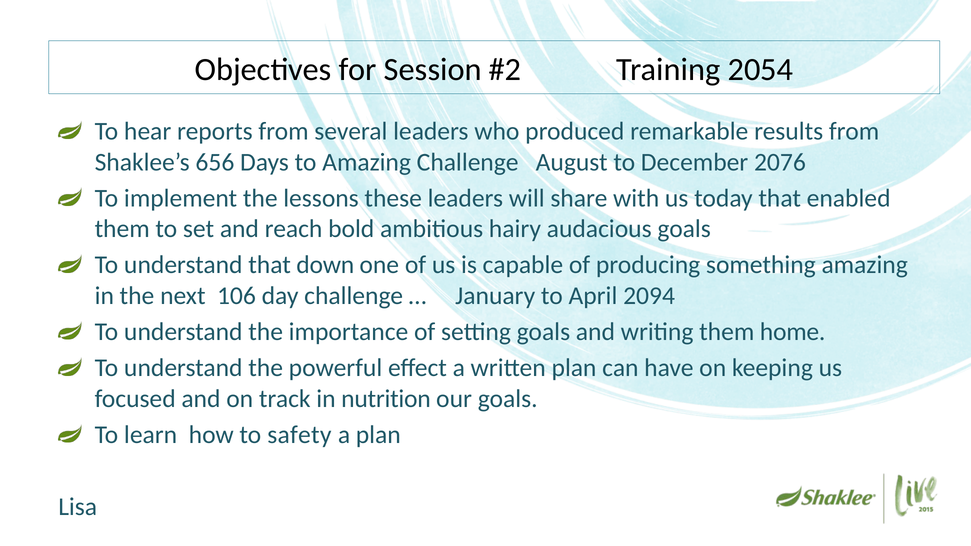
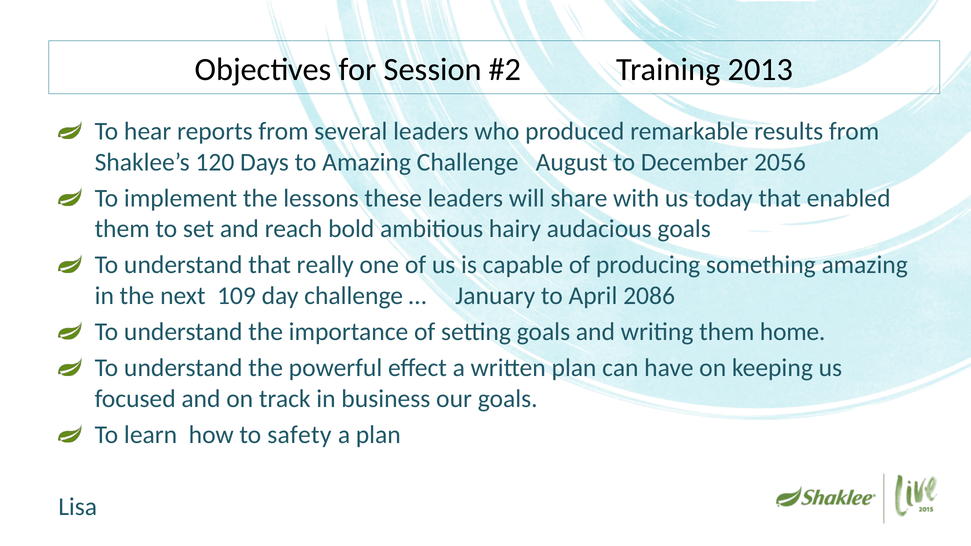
2054: 2054 -> 2013 (760, 70)
656: 656 -> 120 (215, 162)
2076: 2076 -> 2056 (780, 162)
down: down -> really (325, 265)
106: 106 -> 109 (236, 296)
2094: 2094 -> 2086 (649, 296)
nutrition: nutrition -> business (386, 399)
